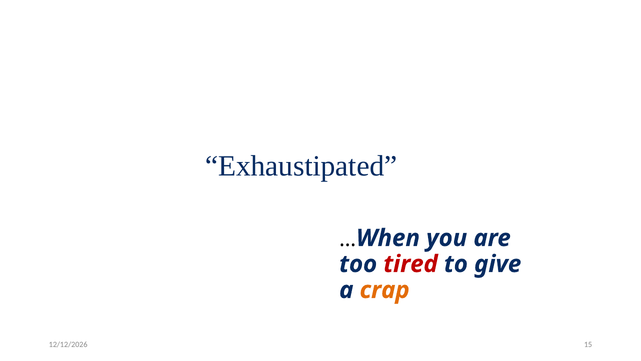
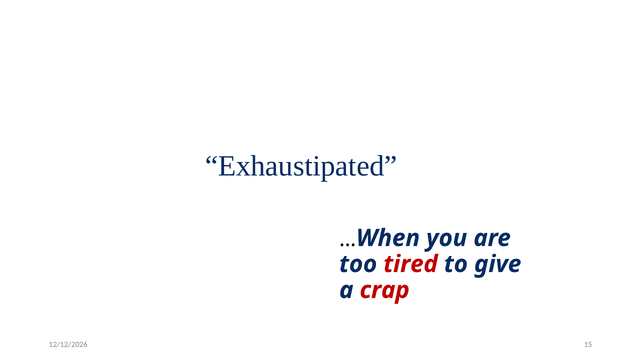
crap colour: orange -> red (385, 290)
